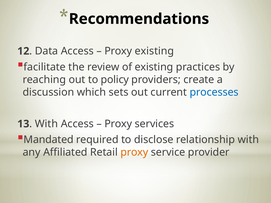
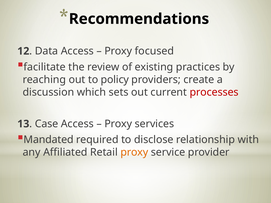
Proxy existing: existing -> focused (154, 51)
processes colour: blue -> red (214, 92)
With: With -> Case (47, 124)
